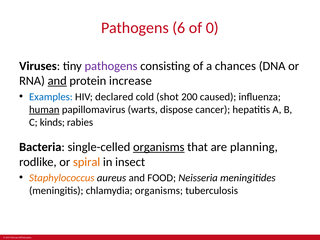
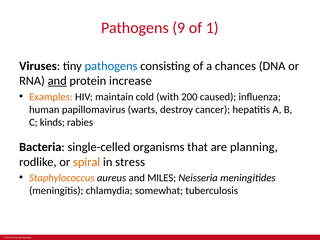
6: 6 -> 9 (179, 28)
0: 0 -> 1 (212, 28)
pathogens colour: purple -> blue (111, 66)
Examples colour: blue -> orange (51, 97)
declared: declared -> maintain (114, 97)
shot: shot -> with (168, 97)
human underline: present -> none (44, 110)
dispose: dispose -> destroy (177, 110)
organisms underline: present -> none (159, 147)
insect: insect -> stress (130, 162)
FOOD: FOOD -> MILES (162, 178)
chlamydia organisms: organisms -> somewhat (159, 191)
